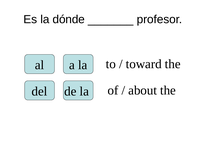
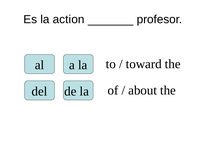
dónde: dónde -> action (69, 19)
